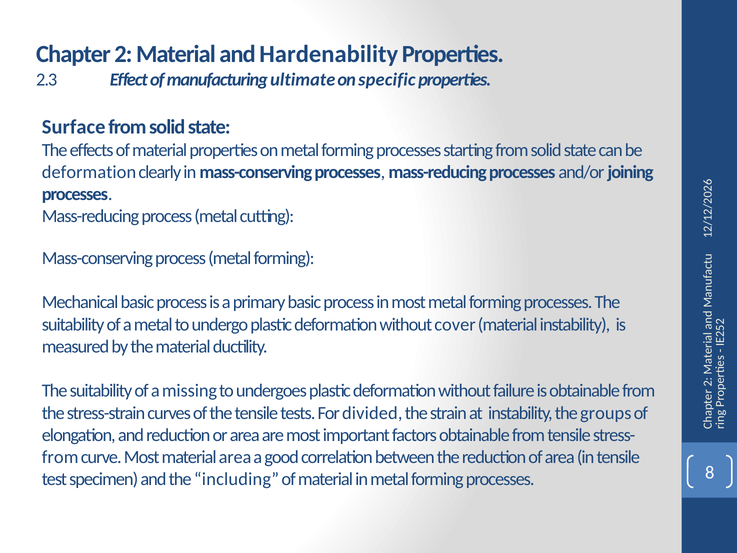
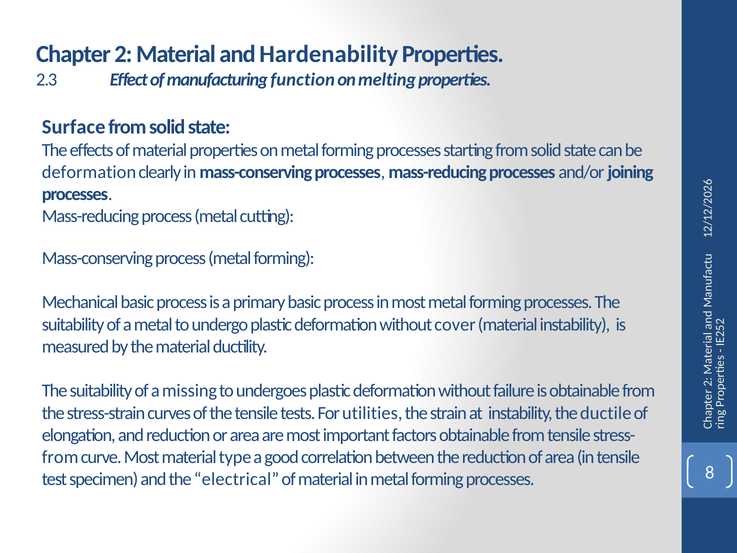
ultimate: ultimate -> function (303, 80)
specific: specific -> melting (387, 80)
divided: divided -> utilities (372, 413)
groups: groups -> ductile (606, 413)
material area: area -> type (235, 457)
including: including -> electrical (236, 479)
